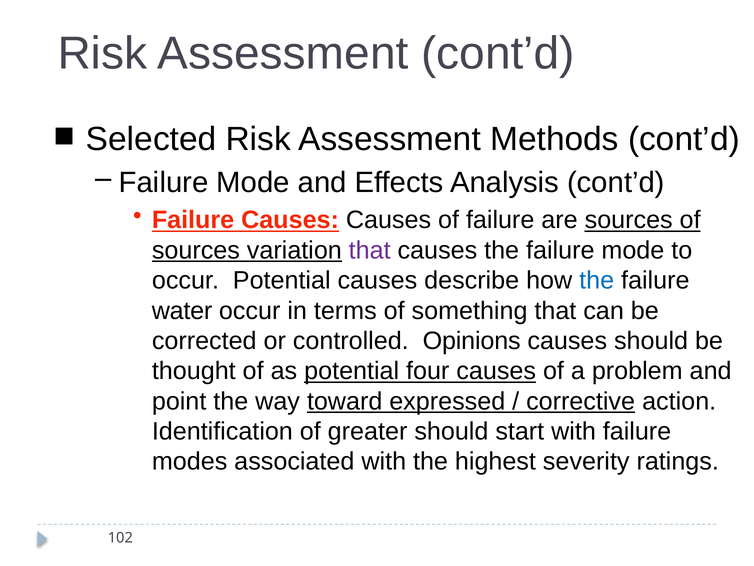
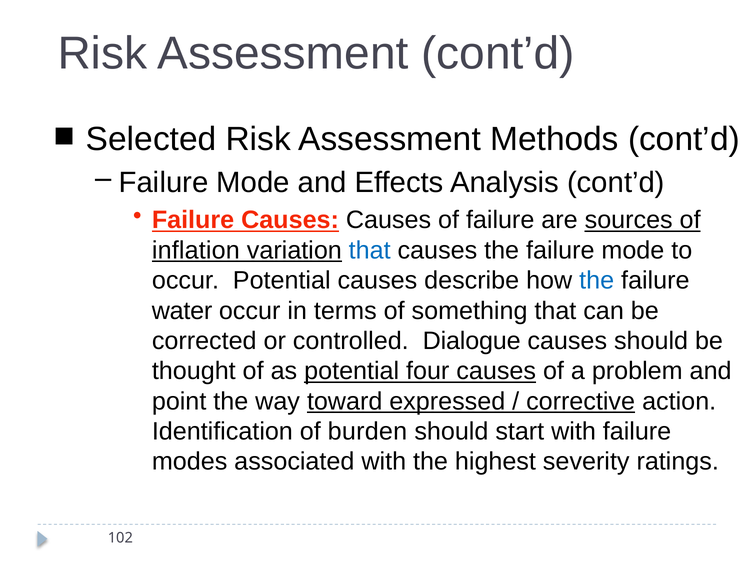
sources: sources -> inflation (196, 250)
that colour: purple -> blue (370, 250)
Opinions: Opinions -> Dialogue (472, 341)
greater: greater -> burden (367, 431)
